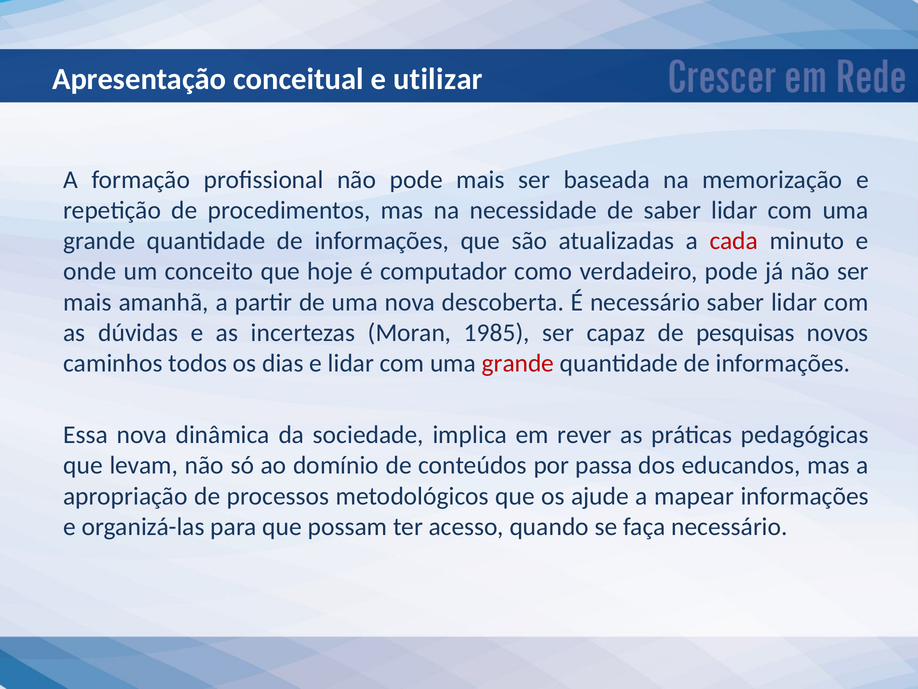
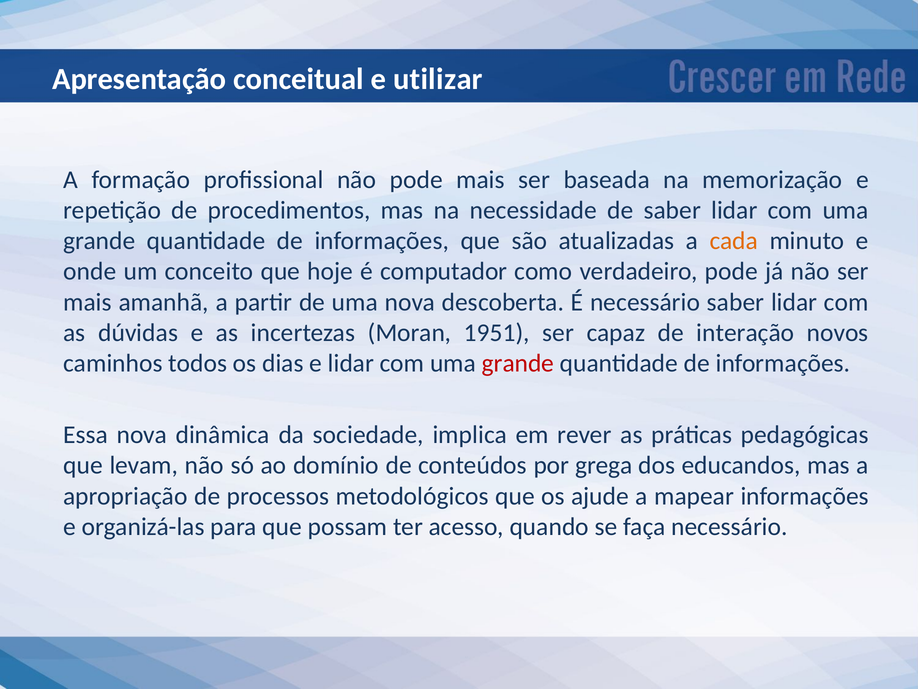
cada colour: red -> orange (734, 241)
1985: 1985 -> 1951 (497, 333)
pesquisas: pesquisas -> interação (745, 333)
passa: passa -> grega (604, 465)
